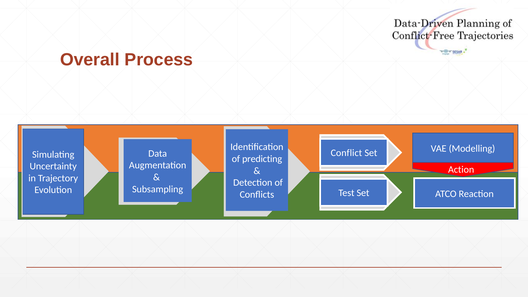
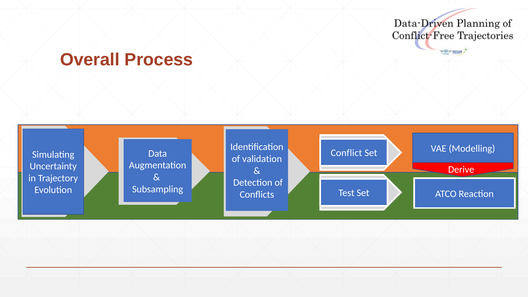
predicting: predicting -> validation (262, 159)
Action: Action -> Derive (461, 169)
